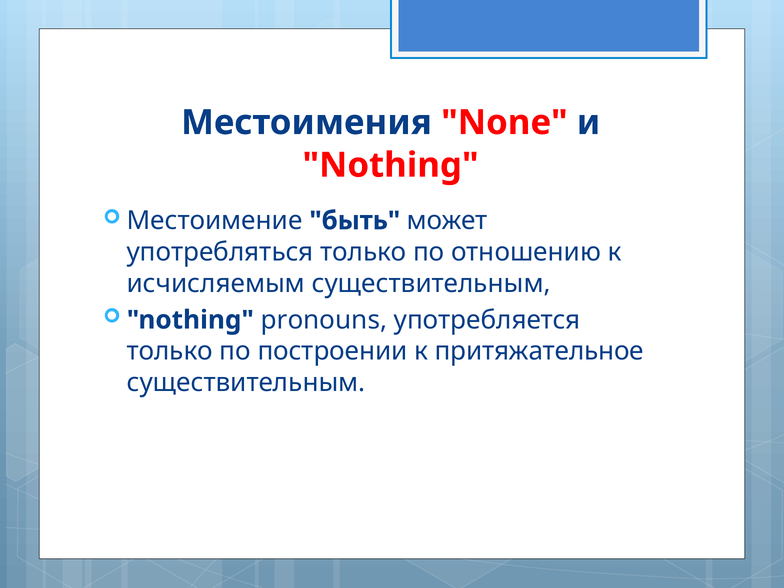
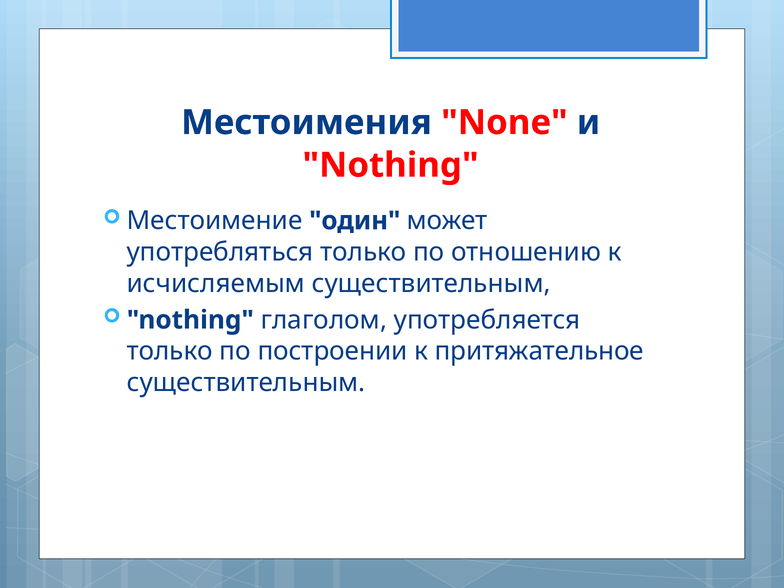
быть: быть -> один (355, 221)
pronouns: pronouns -> глаголом (324, 320)
